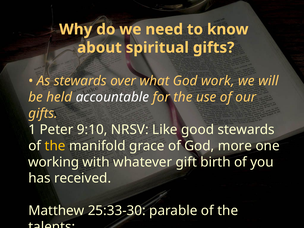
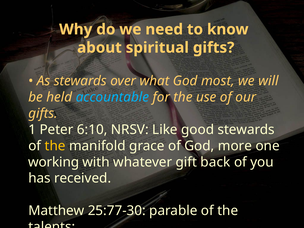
work: work -> most (218, 81)
accountable colour: white -> light blue (112, 97)
9:10: 9:10 -> 6:10 (92, 130)
birth: birth -> back (215, 162)
25:33-30: 25:33-30 -> 25:77-30 (117, 211)
